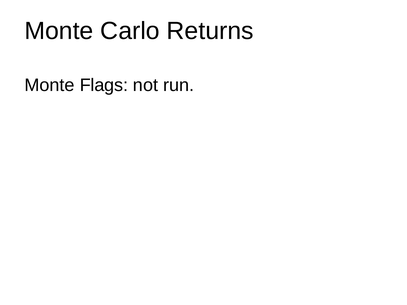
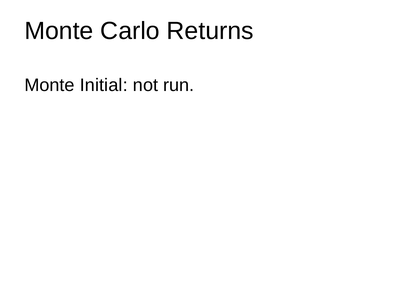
Flags: Flags -> Initial (104, 85)
